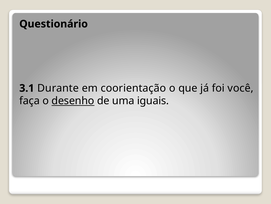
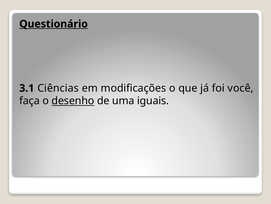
Questionário underline: none -> present (54, 24)
Durante: Durante -> Ciências (58, 88)
coorientação: coorientação -> modificações (133, 88)
